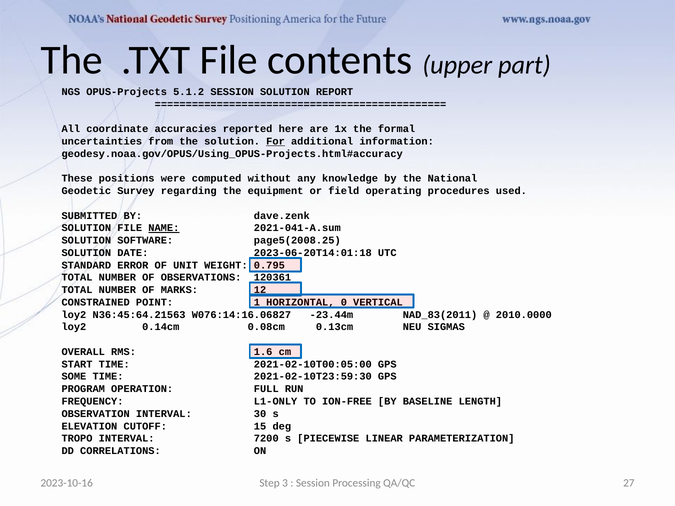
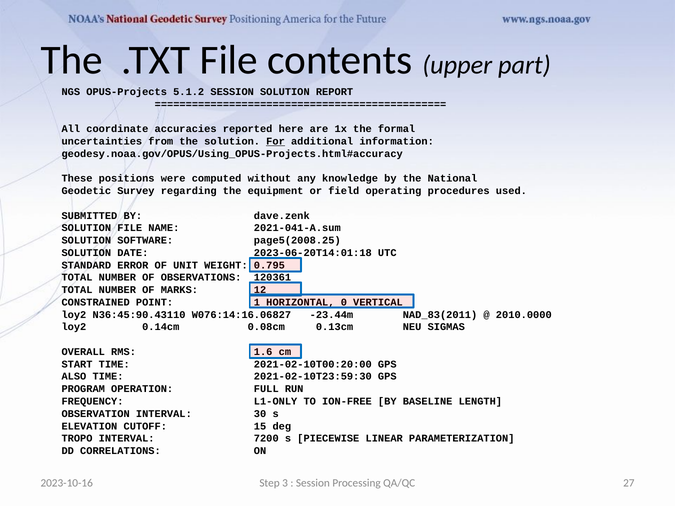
NAME underline: present -> none (164, 228)
N36:45:64.21563: N36:45:64.21563 -> N36:45:90.43110 (139, 315)
2021-02-10T00:05:00: 2021-02-10T00:05:00 -> 2021-02-10T00:20:00 (313, 364)
SOME: SOME -> ALSO (74, 377)
